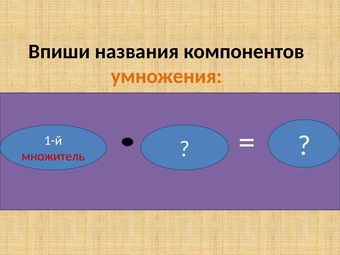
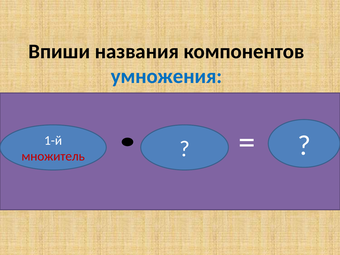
умножения colour: orange -> blue (166, 76)
